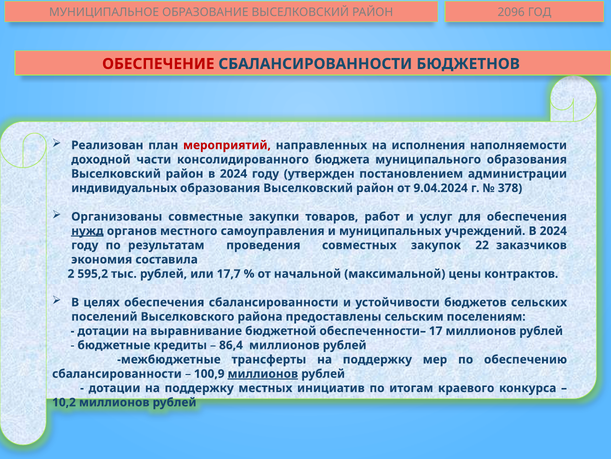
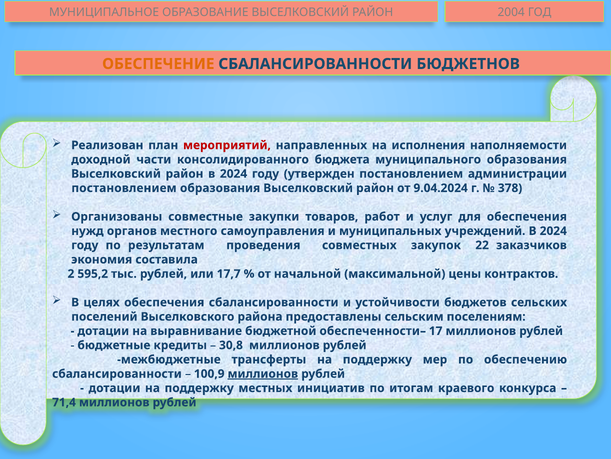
2096: 2096 -> 2004 (511, 12)
ОБЕСПЕЧЕНИЕ colour: red -> orange (158, 64)
индивидуальных: индивидуальных -> постановлением (124, 188)
нужд underline: present -> none (87, 231)
86,4: 86,4 -> 30,8 (231, 345)
10,2: 10,2 -> 71,4 (64, 402)
